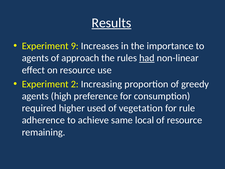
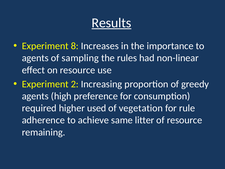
9: 9 -> 8 (75, 46)
approach: approach -> sampling (80, 58)
had underline: present -> none (147, 58)
local: local -> litter (145, 120)
